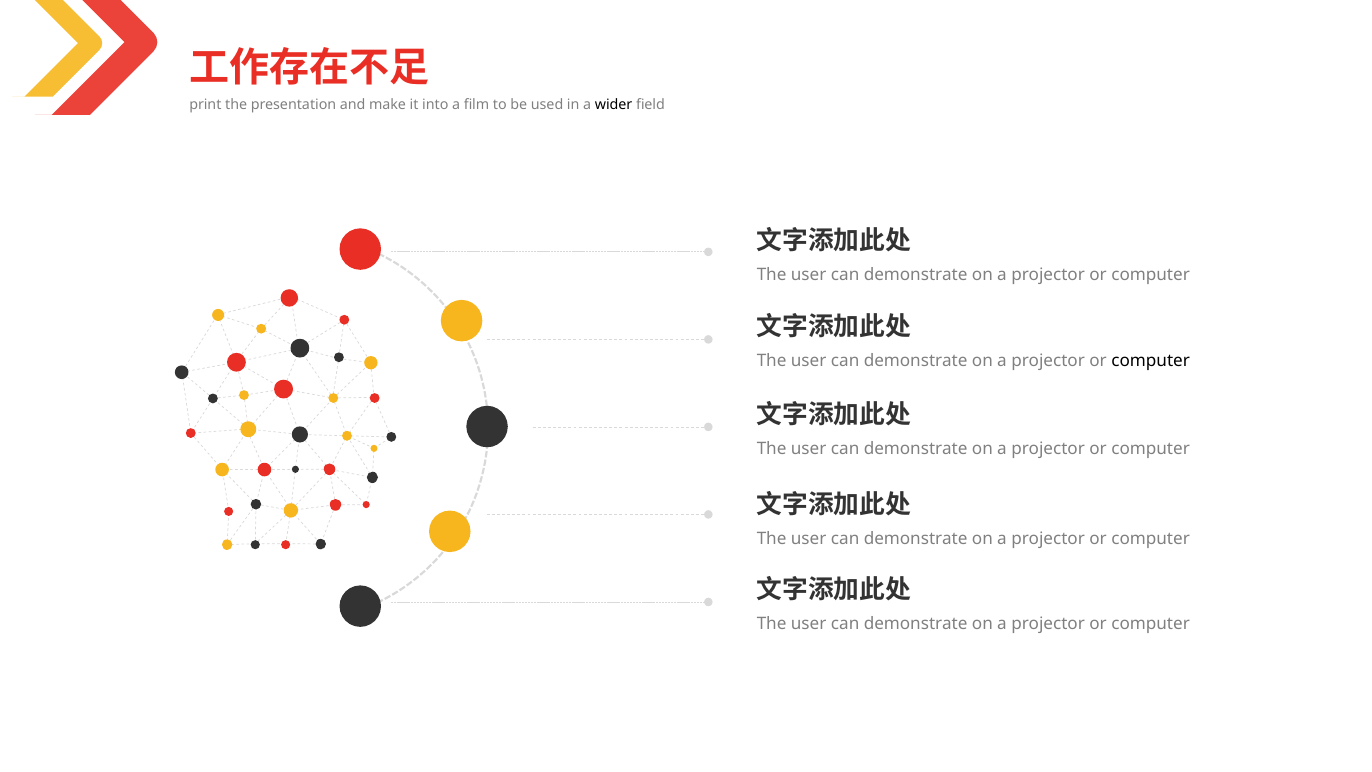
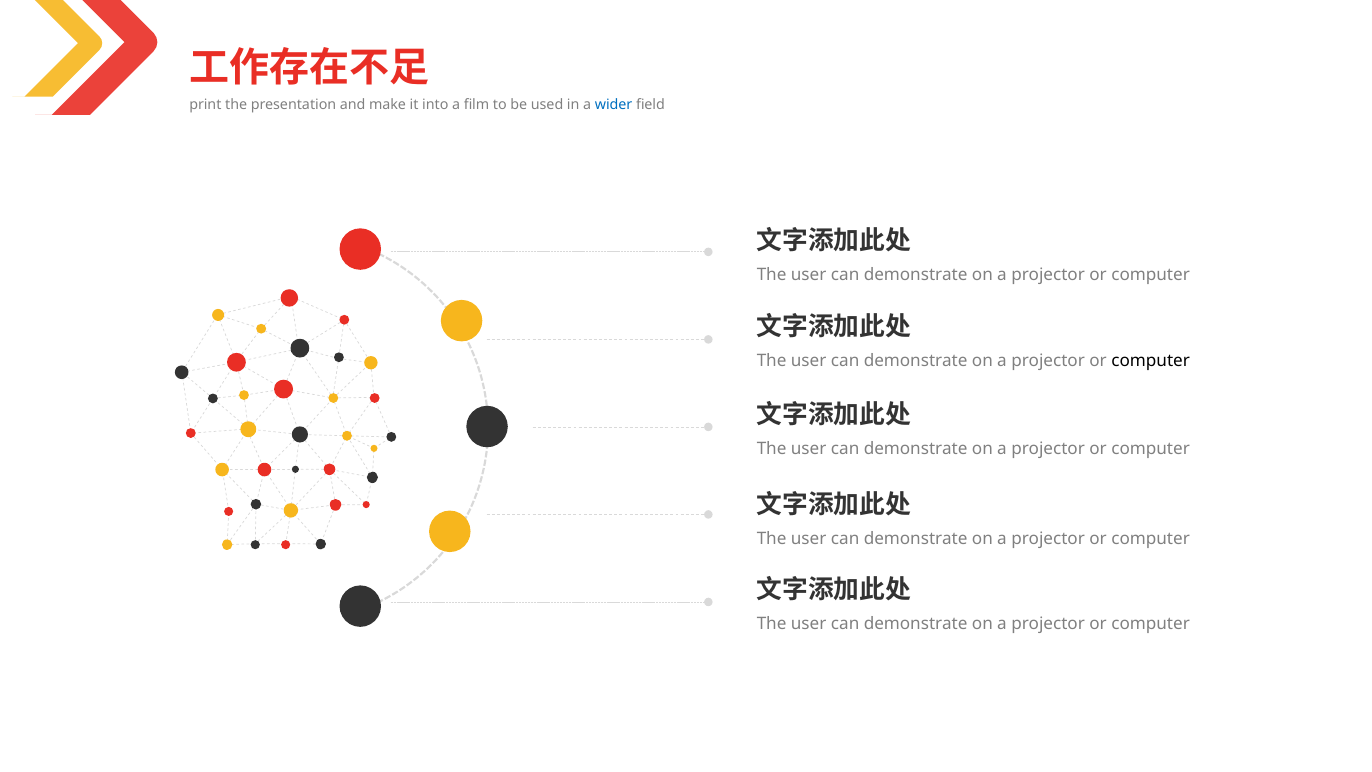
wider colour: black -> blue (614, 104)
